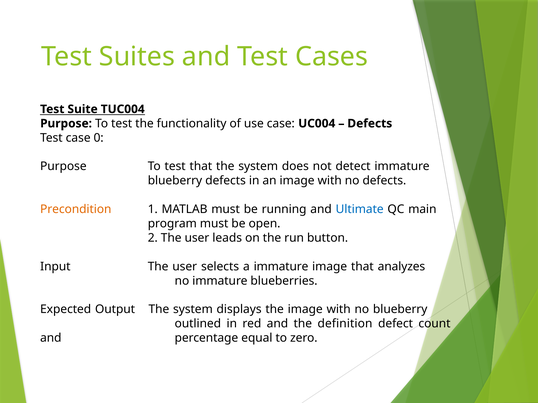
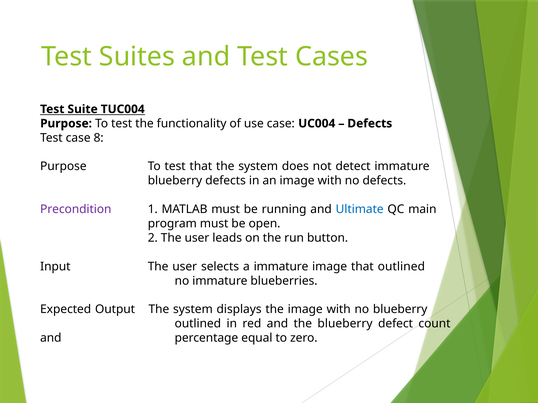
0: 0 -> 8 (99, 138)
Precondition colour: orange -> purple (76, 210)
that analyzes: analyzes -> outlined (401, 267)
the definition: definition -> blueberry (345, 324)
